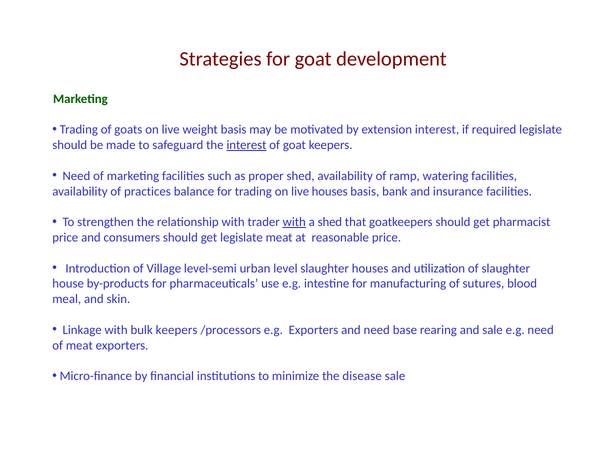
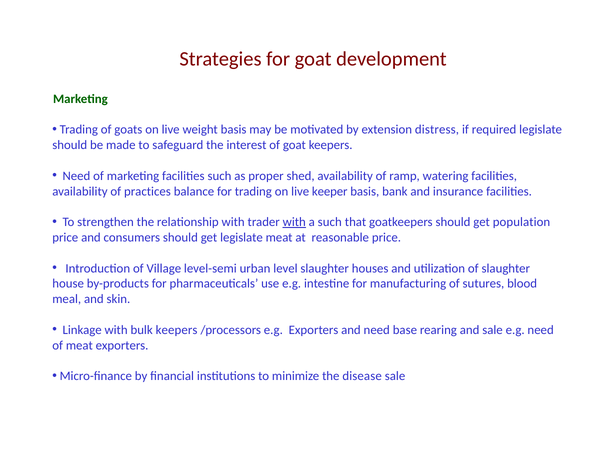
extension interest: interest -> distress (437, 130)
interest underline: present -> none (246, 145)
live houses: houses -> keeper (330, 191)
a shed: shed -> such (330, 222)
pharmacist: pharmacist -> population (522, 222)
